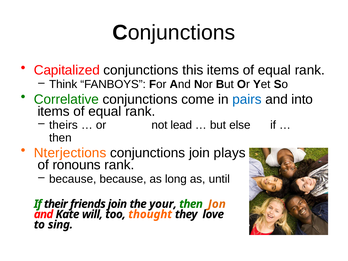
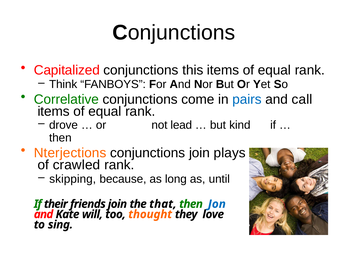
into: into -> call (302, 99)
theirs: theirs -> drove (63, 125)
else: else -> kind (240, 125)
ronouns: ronouns -> crawled (77, 165)
because: because -> skipping (73, 179)
your: your -> that (163, 204)
Jon colour: orange -> blue (217, 204)
